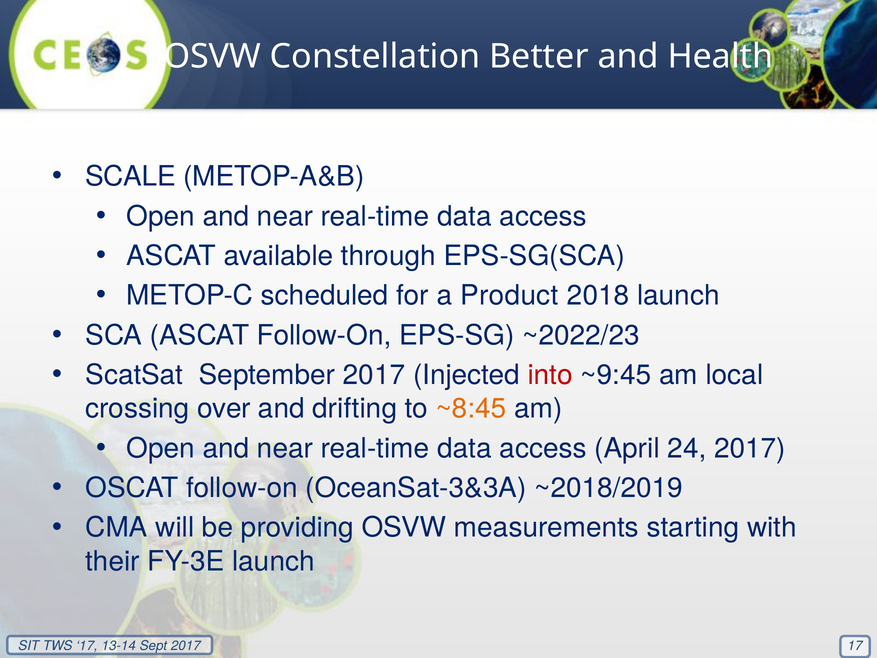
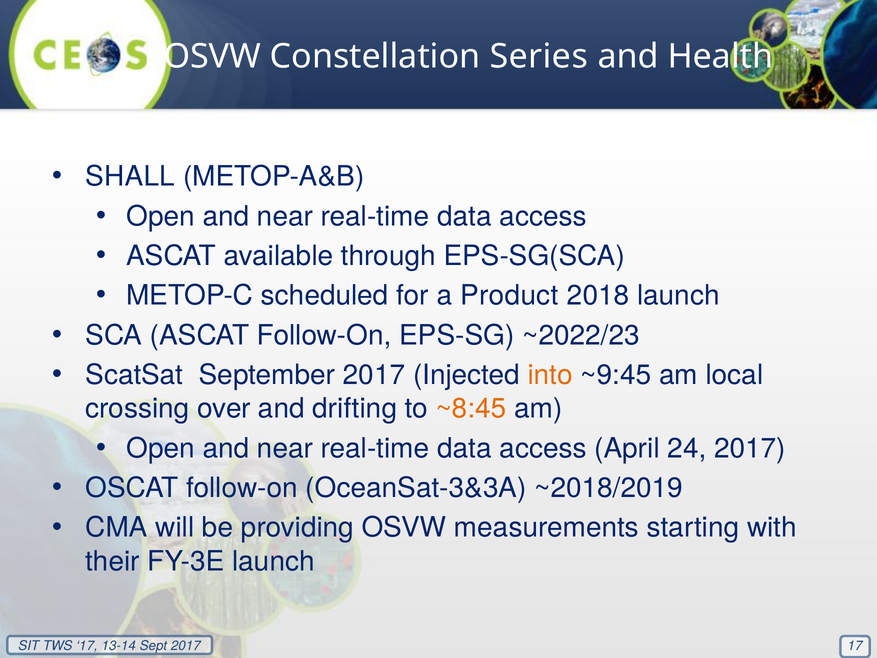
Better: Better -> Series (539, 56)
SCALE: SCALE -> SHALL (130, 177)
into colour: red -> orange (550, 375)
